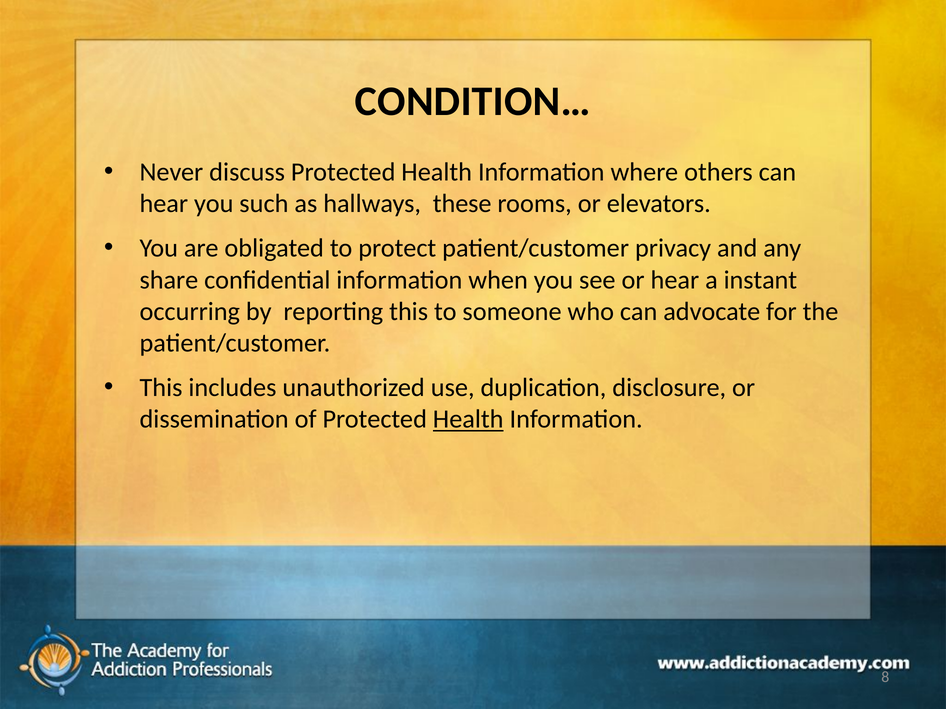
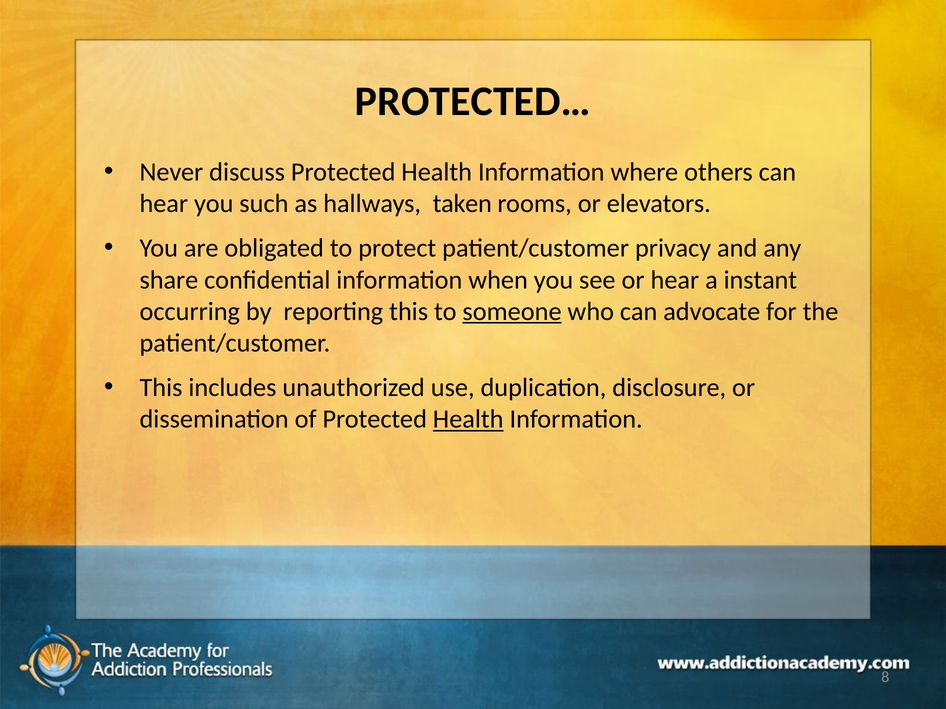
CONDITION…: CONDITION… -> PROTECTED… (473, 101)
these: these -> taken (462, 204)
someone underline: none -> present (512, 312)
